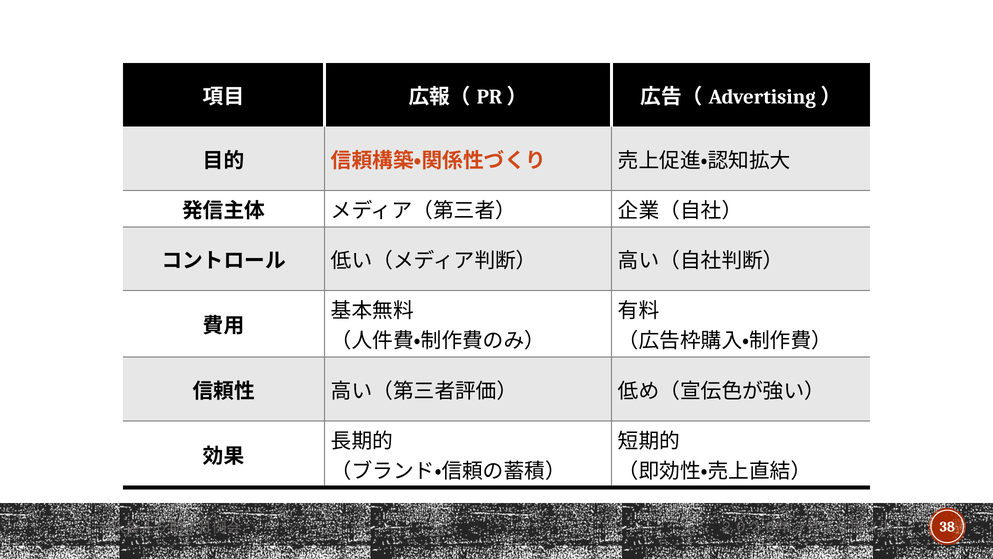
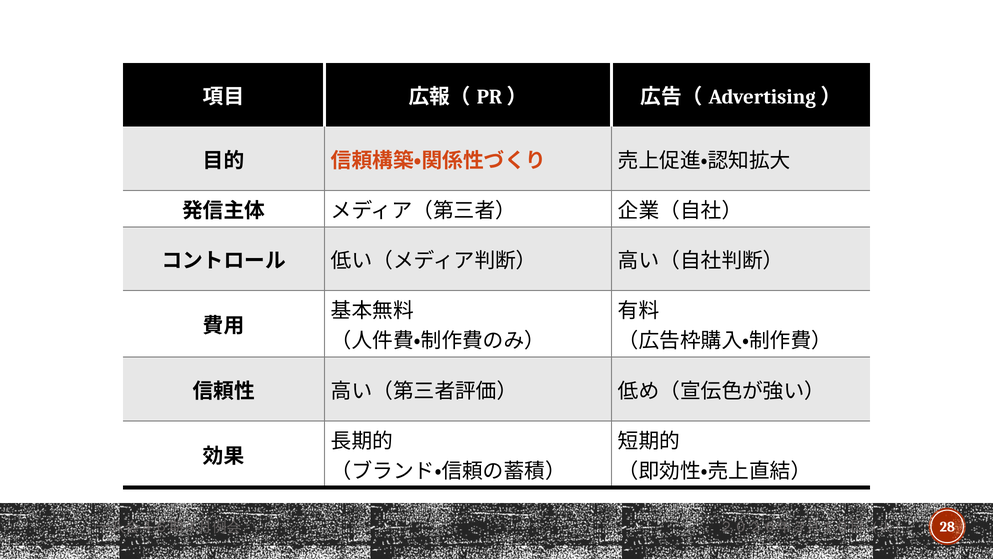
38: 38 -> 28 (947, 527)
